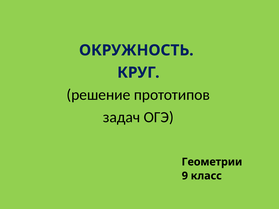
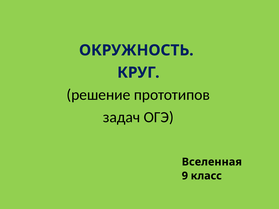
Геометрии: Геометрии -> Вселенная (212, 162)
